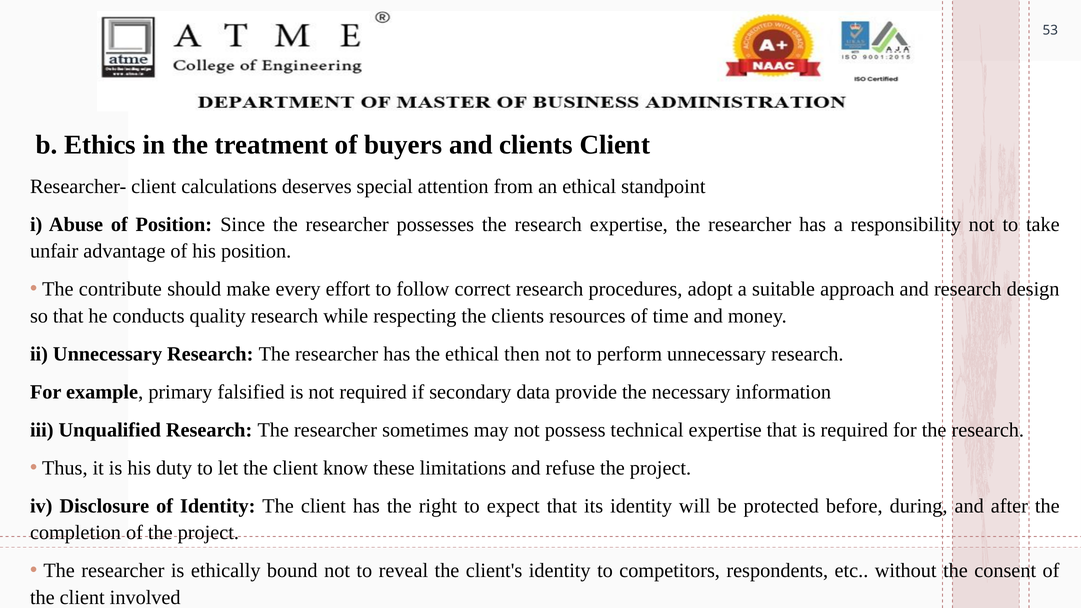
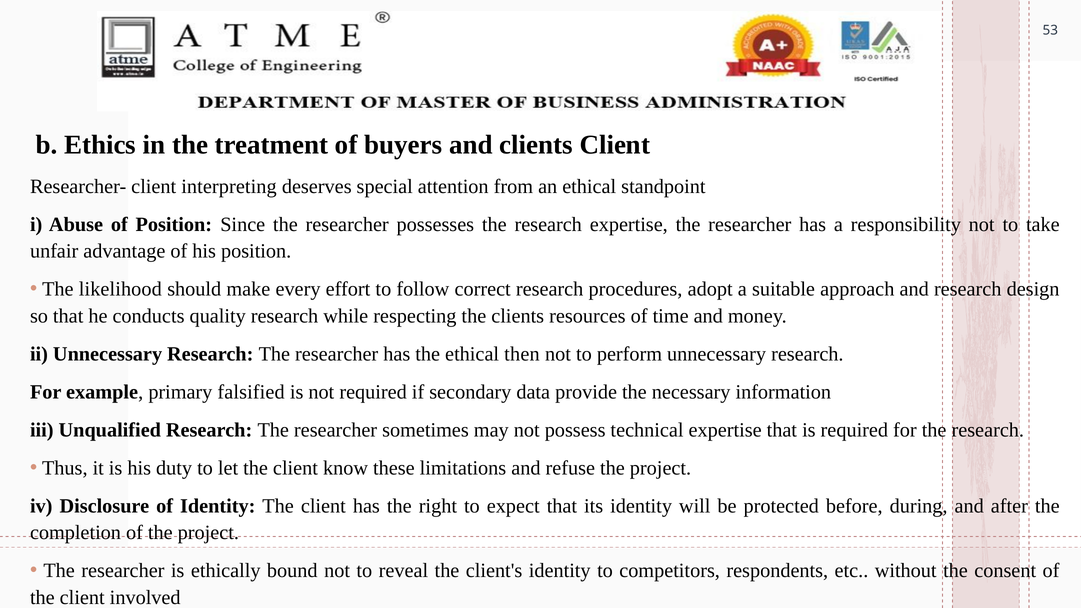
calculations: calculations -> interpreting (229, 186)
contribute: contribute -> likelihood (120, 289)
